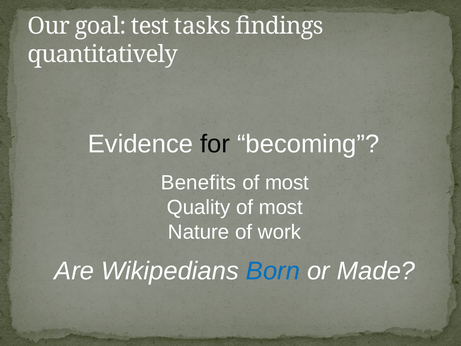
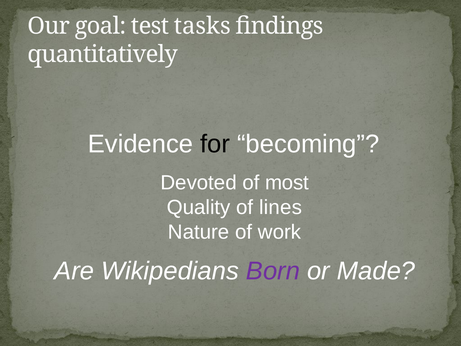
Benefits: Benefits -> Devoted (199, 183)
Quality of most: most -> lines (281, 207)
Born colour: blue -> purple (273, 271)
